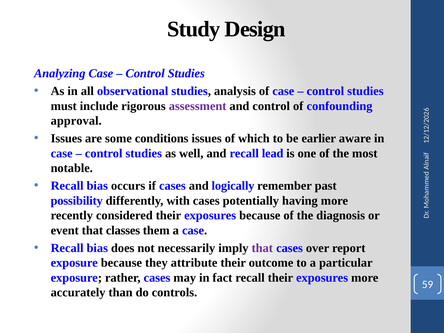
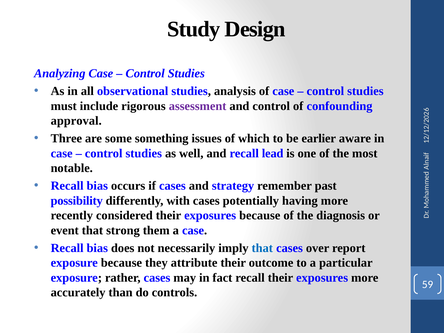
Issues: Issues -> Three (66, 139)
conditions: conditions -> something (162, 139)
logically: logically -> strategy (233, 186)
classes: classes -> strong (123, 230)
that colour: purple -> blue (262, 248)
